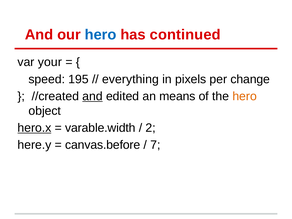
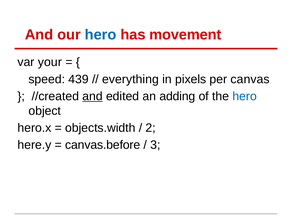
continued: continued -> movement (185, 35)
195: 195 -> 439 (79, 79)
change: change -> canvas (250, 79)
means: means -> adding (177, 96)
hero colour: orange -> blue (245, 96)
hero.x underline: present -> none (34, 128)
varable.width: varable.width -> objects.width (100, 128)
7: 7 -> 3 (155, 145)
